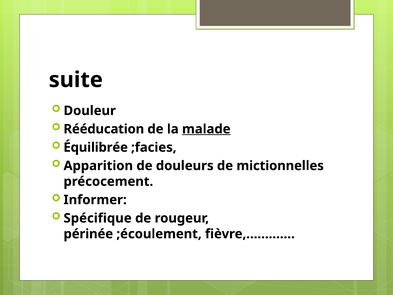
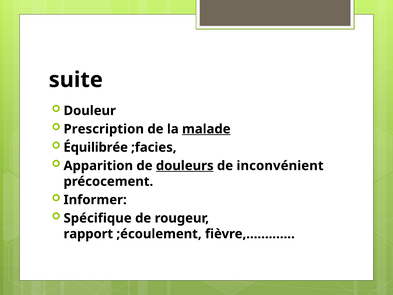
Rééducation: Rééducation -> Prescription (104, 129)
douleurs underline: none -> present (185, 166)
mictionnelles: mictionnelles -> inconvénient (280, 166)
périnée: périnée -> rapport (88, 234)
